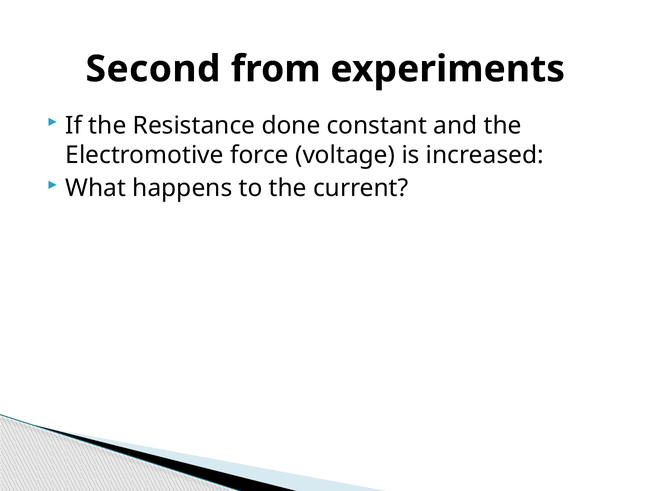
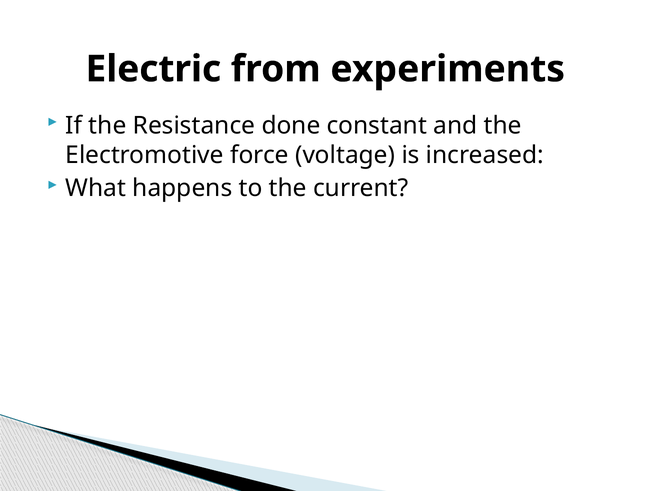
Second: Second -> Electric (153, 69)
